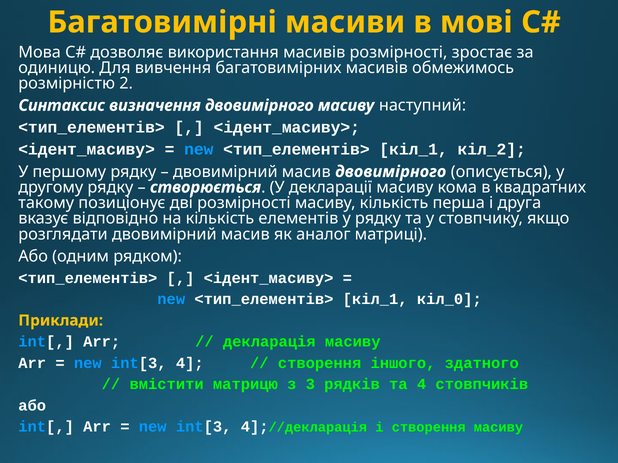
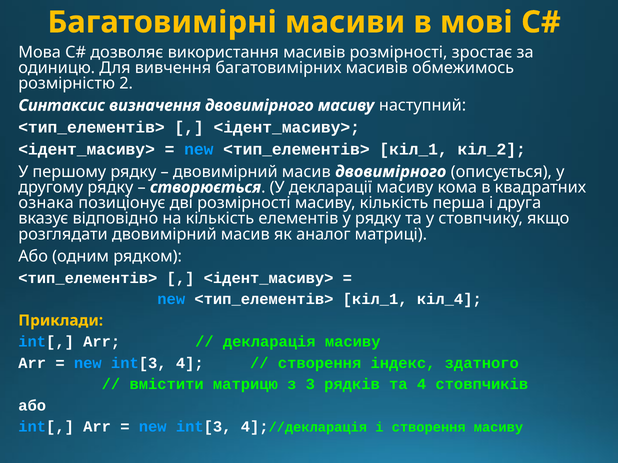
такому: такому -> ознака (46, 203)
кіл_0: кіл_0 -> кіл_4 (449, 300)
іншого: іншого -> індекс (403, 363)
